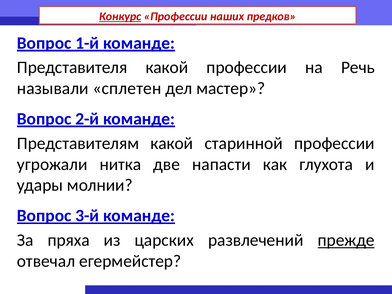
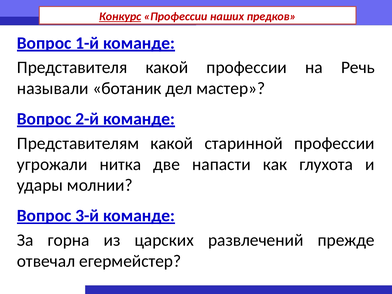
сплетен: сплетен -> ботаник (127, 88)
пряха: пряха -> горна (69, 240)
прежде underline: present -> none (346, 240)
